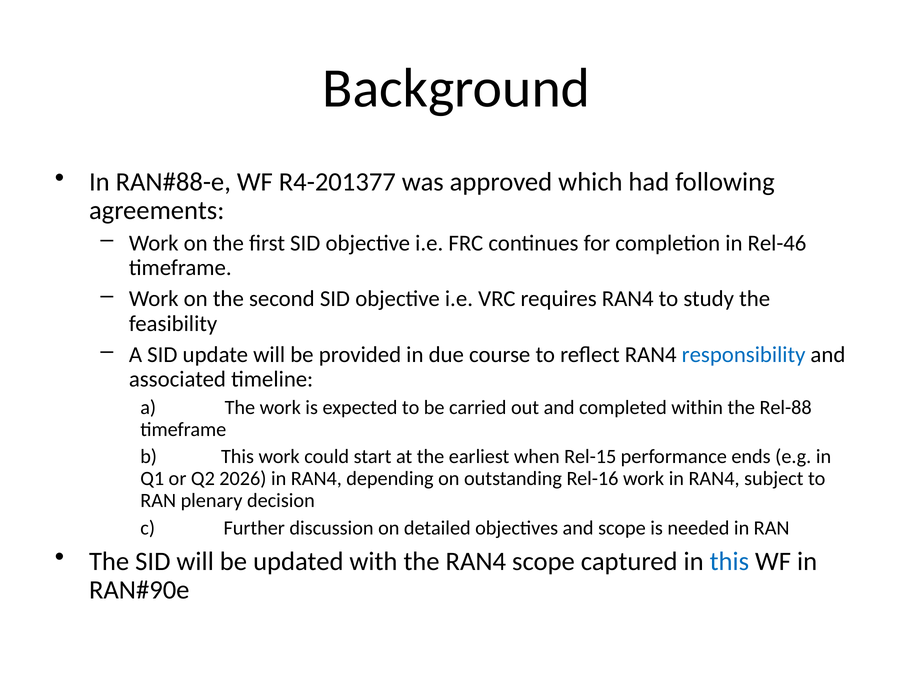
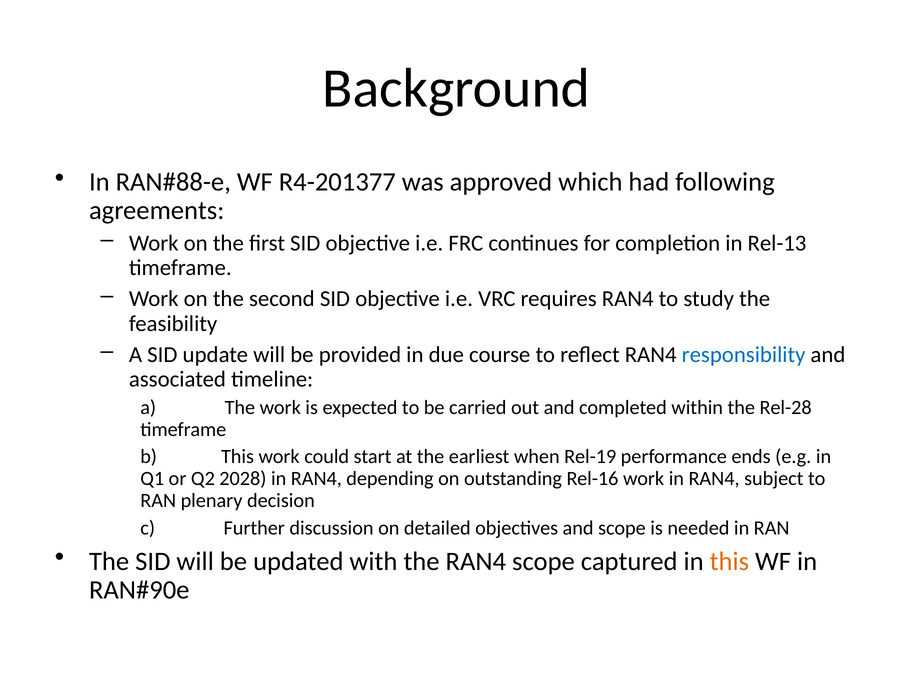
Rel-46: Rel-46 -> Rel-13 (777, 244)
Rel-88: Rel-88 -> Rel-28 (786, 408)
Rel-15: Rel-15 -> Rel-19 (590, 457)
2026: 2026 -> 2028 (243, 479)
this colour: blue -> orange (729, 562)
